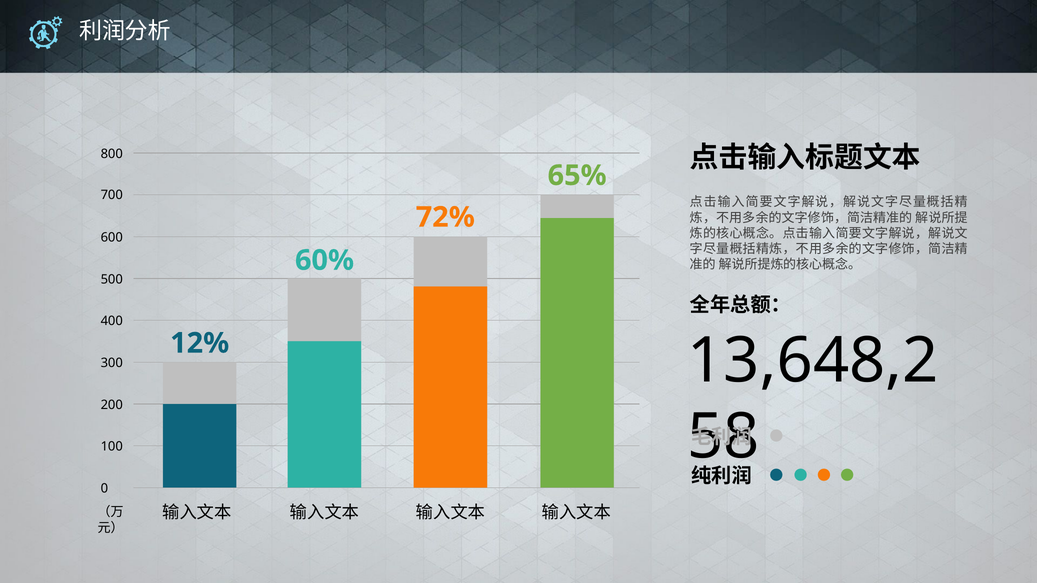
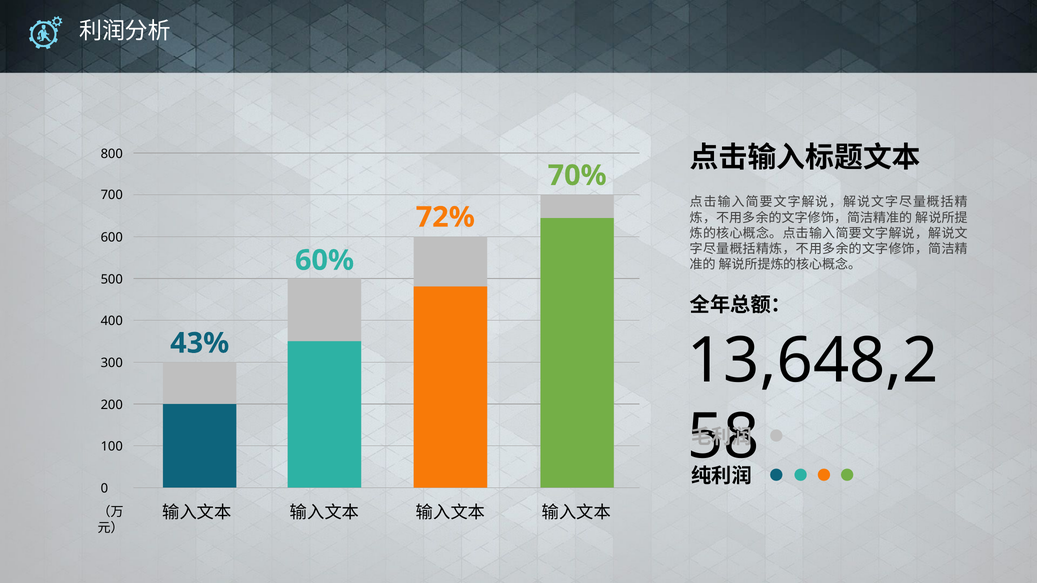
65%: 65% -> 70% (577, 176)
12%: 12% -> 43% (200, 343)
